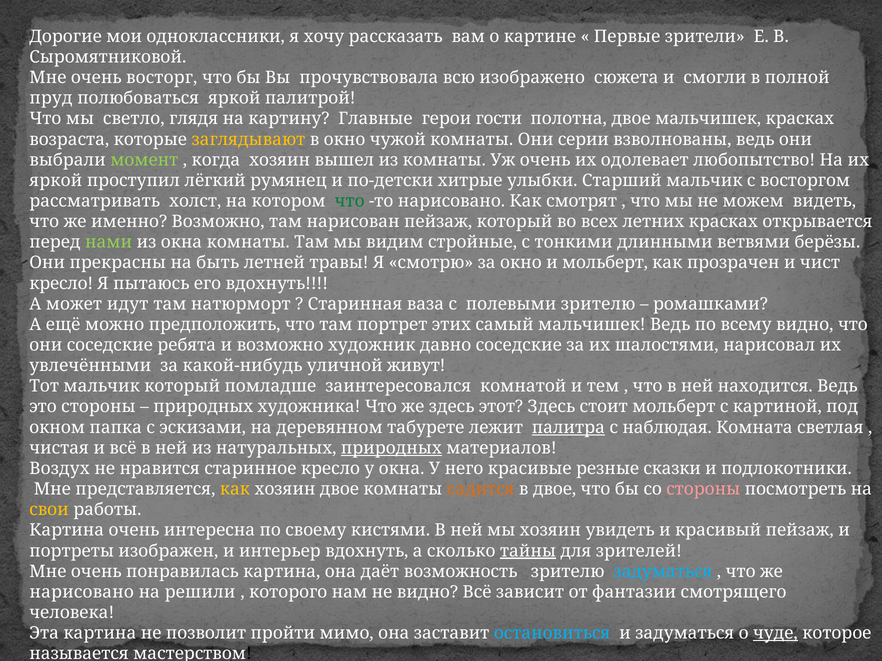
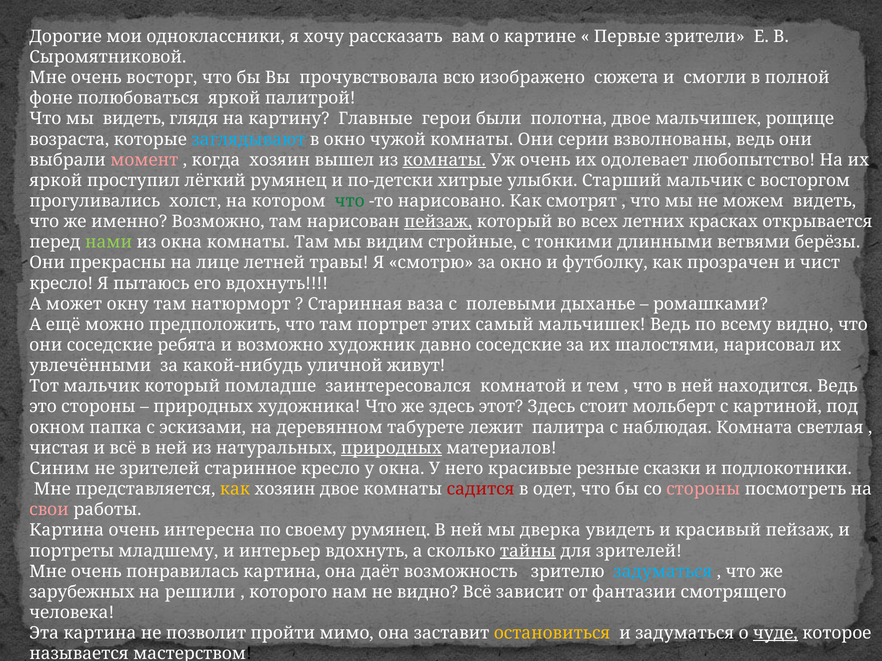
пруд: пруд -> фоне (51, 98)
мы светло: светло -> видеть (134, 119)
гости: гости -> были (499, 119)
мальчишек красках: красках -> рощице (800, 119)
заглядывают colour: yellow -> light blue (248, 139)
момент colour: light green -> pink (144, 160)
комнаты underline: none -> present (444, 160)
рассматривать: рассматривать -> прогуливались (95, 201)
пейзаж underline: none -> present (438, 222)
быть: быть -> лице (218, 263)
и мольберт: мольберт -> футболку (605, 263)
идут: идут -> окну (128, 304)
полевыми зрителю: зрителю -> дыханье (598, 304)
палитра underline: present -> none (568, 428)
Воздух: Воздух -> Синим (59, 469)
не нравится: нравится -> зрителей (160, 469)
садится colour: orange -> red (481, 490)
в двое: двое -> одет (555, 490)
свои colour: yellow -> pink (49, 510)
своему кистями: кистями -> румянец (391, 531)
мы хозяин: хозяин -> дверка (550, 531)
изображен: изображен -> младшему (168, 551)
нарисовано: нарисовано -> зарубежных (82, 592)
остановиться colour: light blue -> yellow (552, 634)
